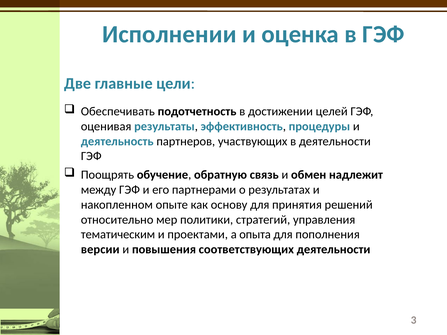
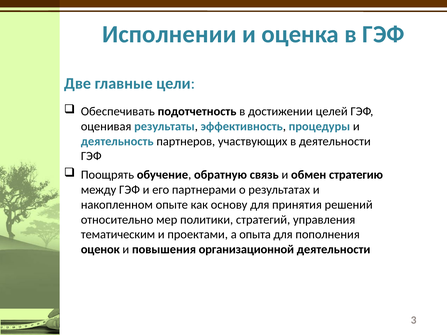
надлежит: надлежит -> стратегию (356, 175)
версии: версии -> оценок (100, 250)
соответствующих: соответствующих -> организационной (246, 250)
